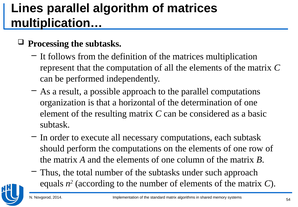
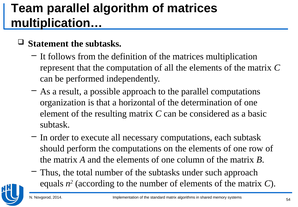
Lines: Lines -> Team (27, 8)
Processing: Processing -> Statement (48, 44)
